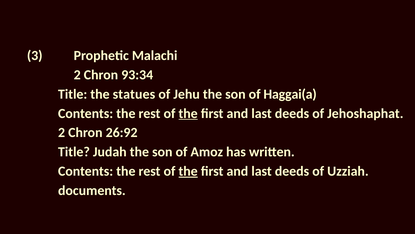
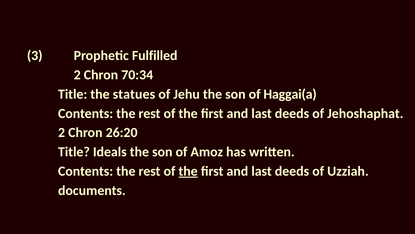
Malachi: Malachi -> Fulfilled (155, 56)
93:34: 93:34 -> 70:34 (137, 75)
the underline: present -> none (188, 113)
26:92: 26:92 -> 26:20 (122, 132)
Judah: Judah -> Ideals (110, 152)
